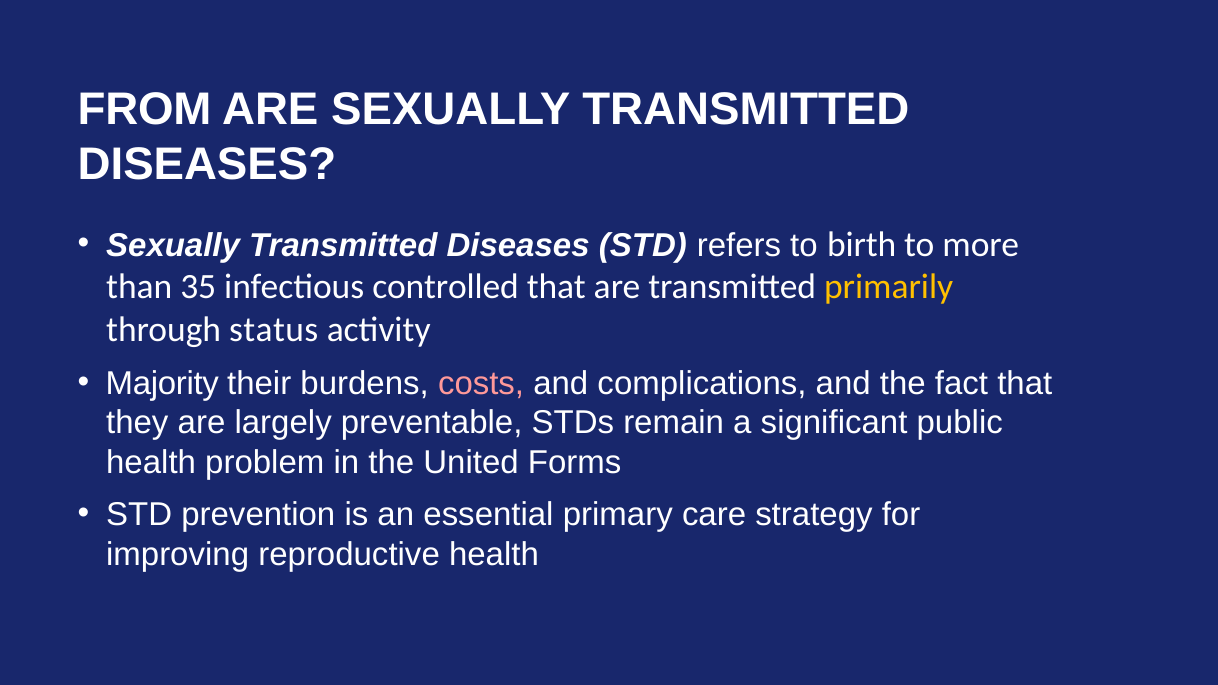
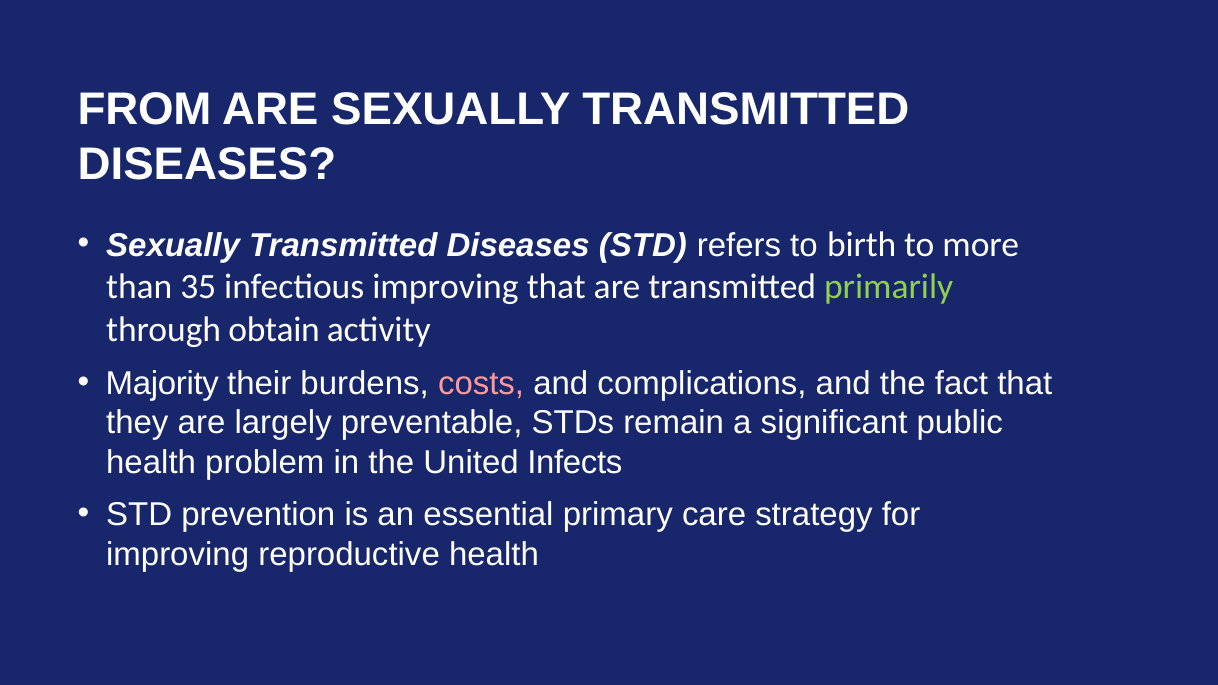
infectious controlled: controlled -> improving (445, 287)
primarily colour: yellow -> light green (889, 287)
status: status -> obtain (274, 330)
Forms: Forms -> Infects (575, 463)
